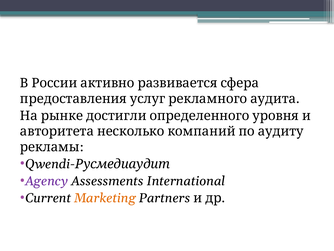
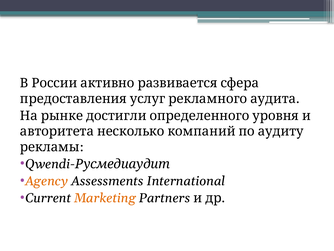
Agency colour: purple -> orange (47, 181)
